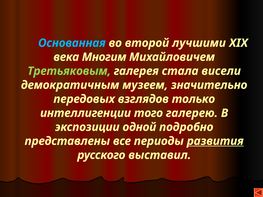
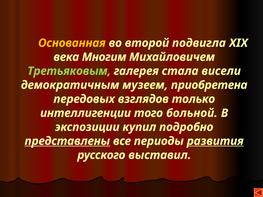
Основанная colour: light blue -> yellow (72, 43)
лучшими: лучшими -> подвигла (199, 43)
значительно: значительно -> приобретена (209, 85)
галерею: галерею -> больной (192, 113)
одной: одной -> купил (139, 127)
представлены underline: none -> present (67, 141)
